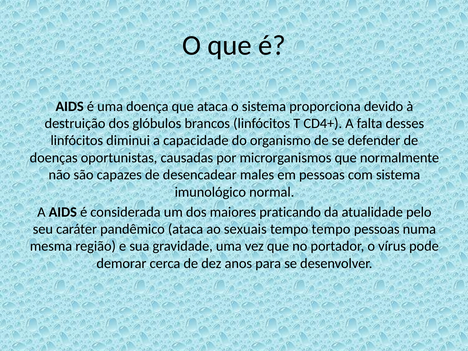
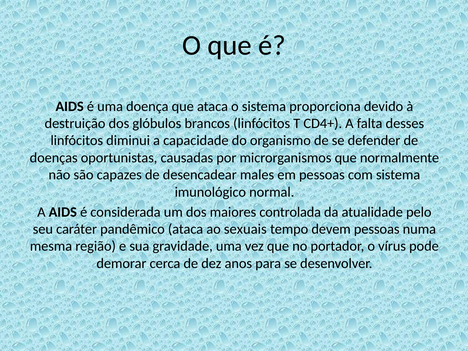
praticando: praticando -> controlada (290, 212)
tempo tempo: tempo -> devem (331, 229)
